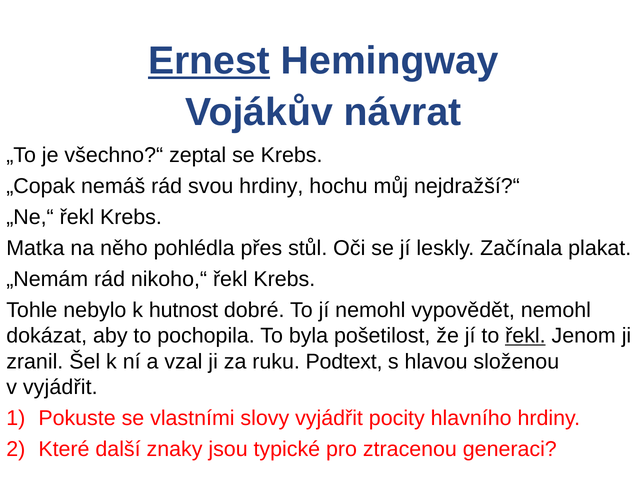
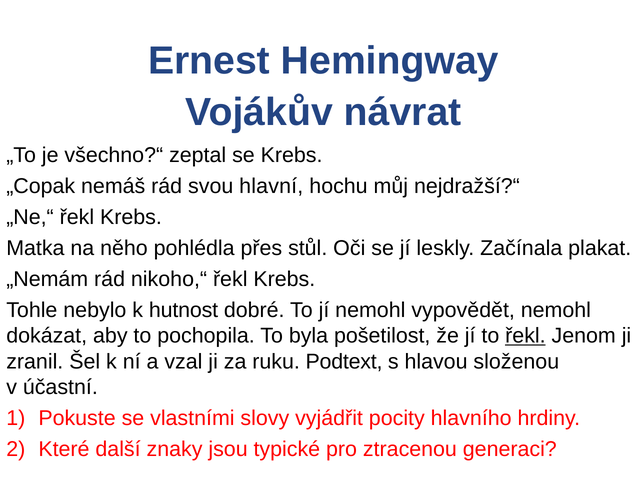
Ernest underline: present -> none (209, 61)
svou hrdiny: hrdiny -> hlavní (271, 186)
v vyjádřit: vyjádřit -> účastní (60, 388)
